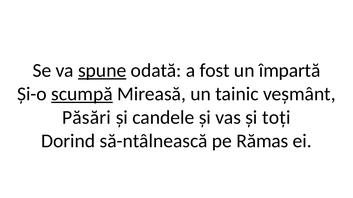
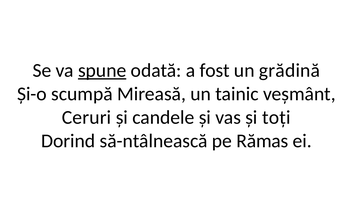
împartă: împartă -> grădină (290, 71)
scumpă underline: present -> none (82, 94)
Păsări: Păsări -> Ceruri (87, 118)
